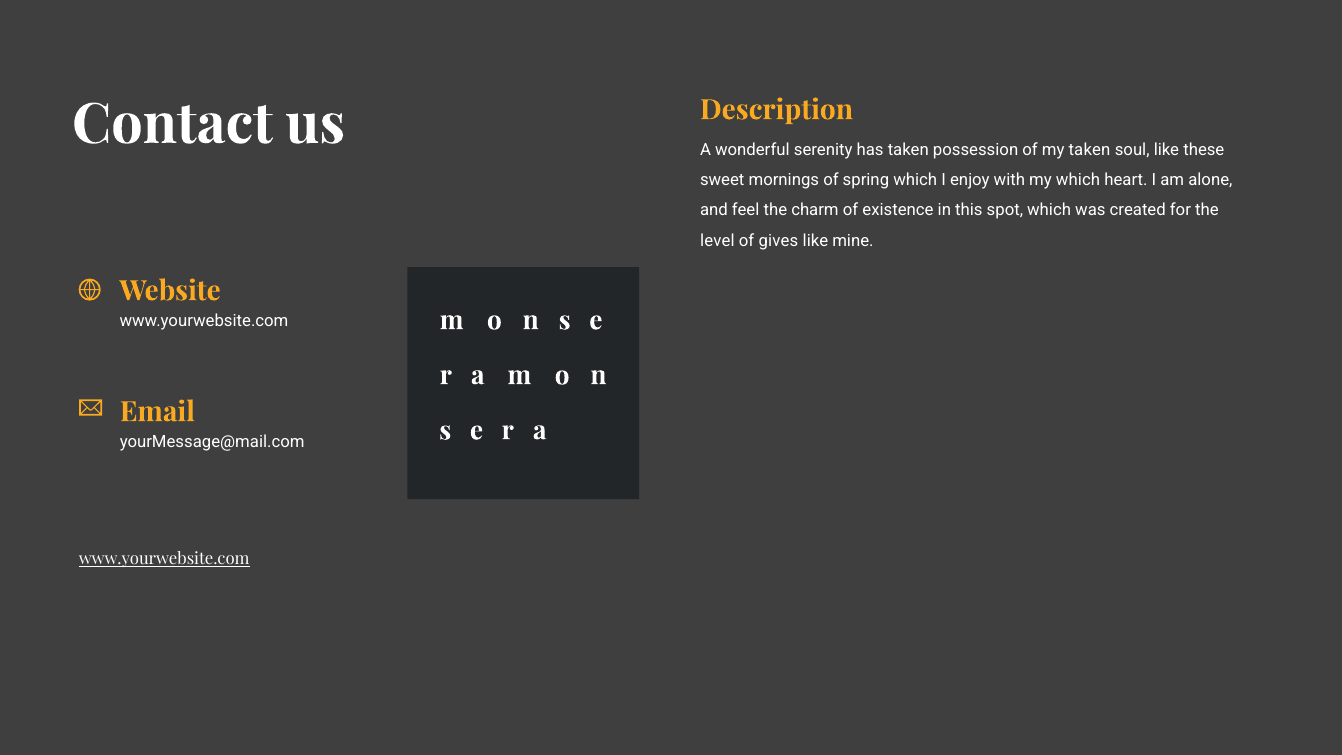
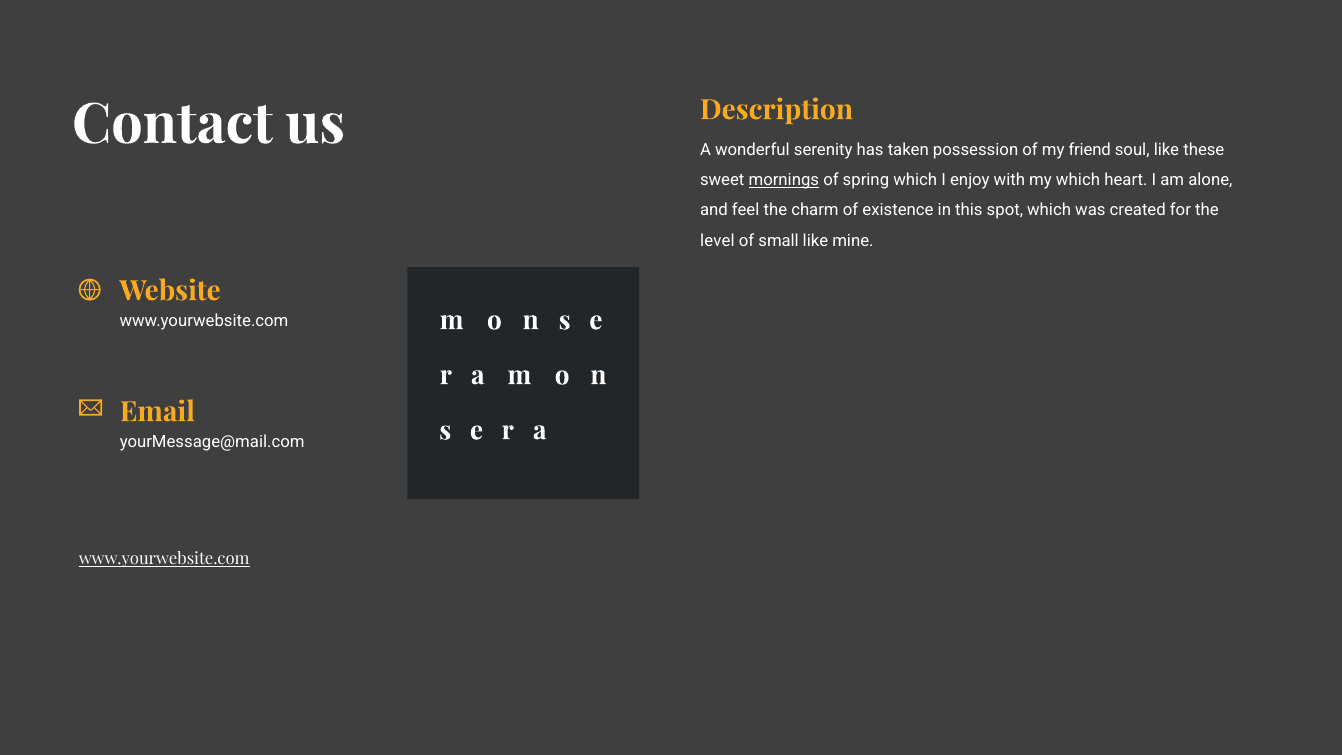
my taken: taken -> friend (1090, 150)
mornings underline: none -> present (784, 180)
gives: gives -> small (779, 241)
